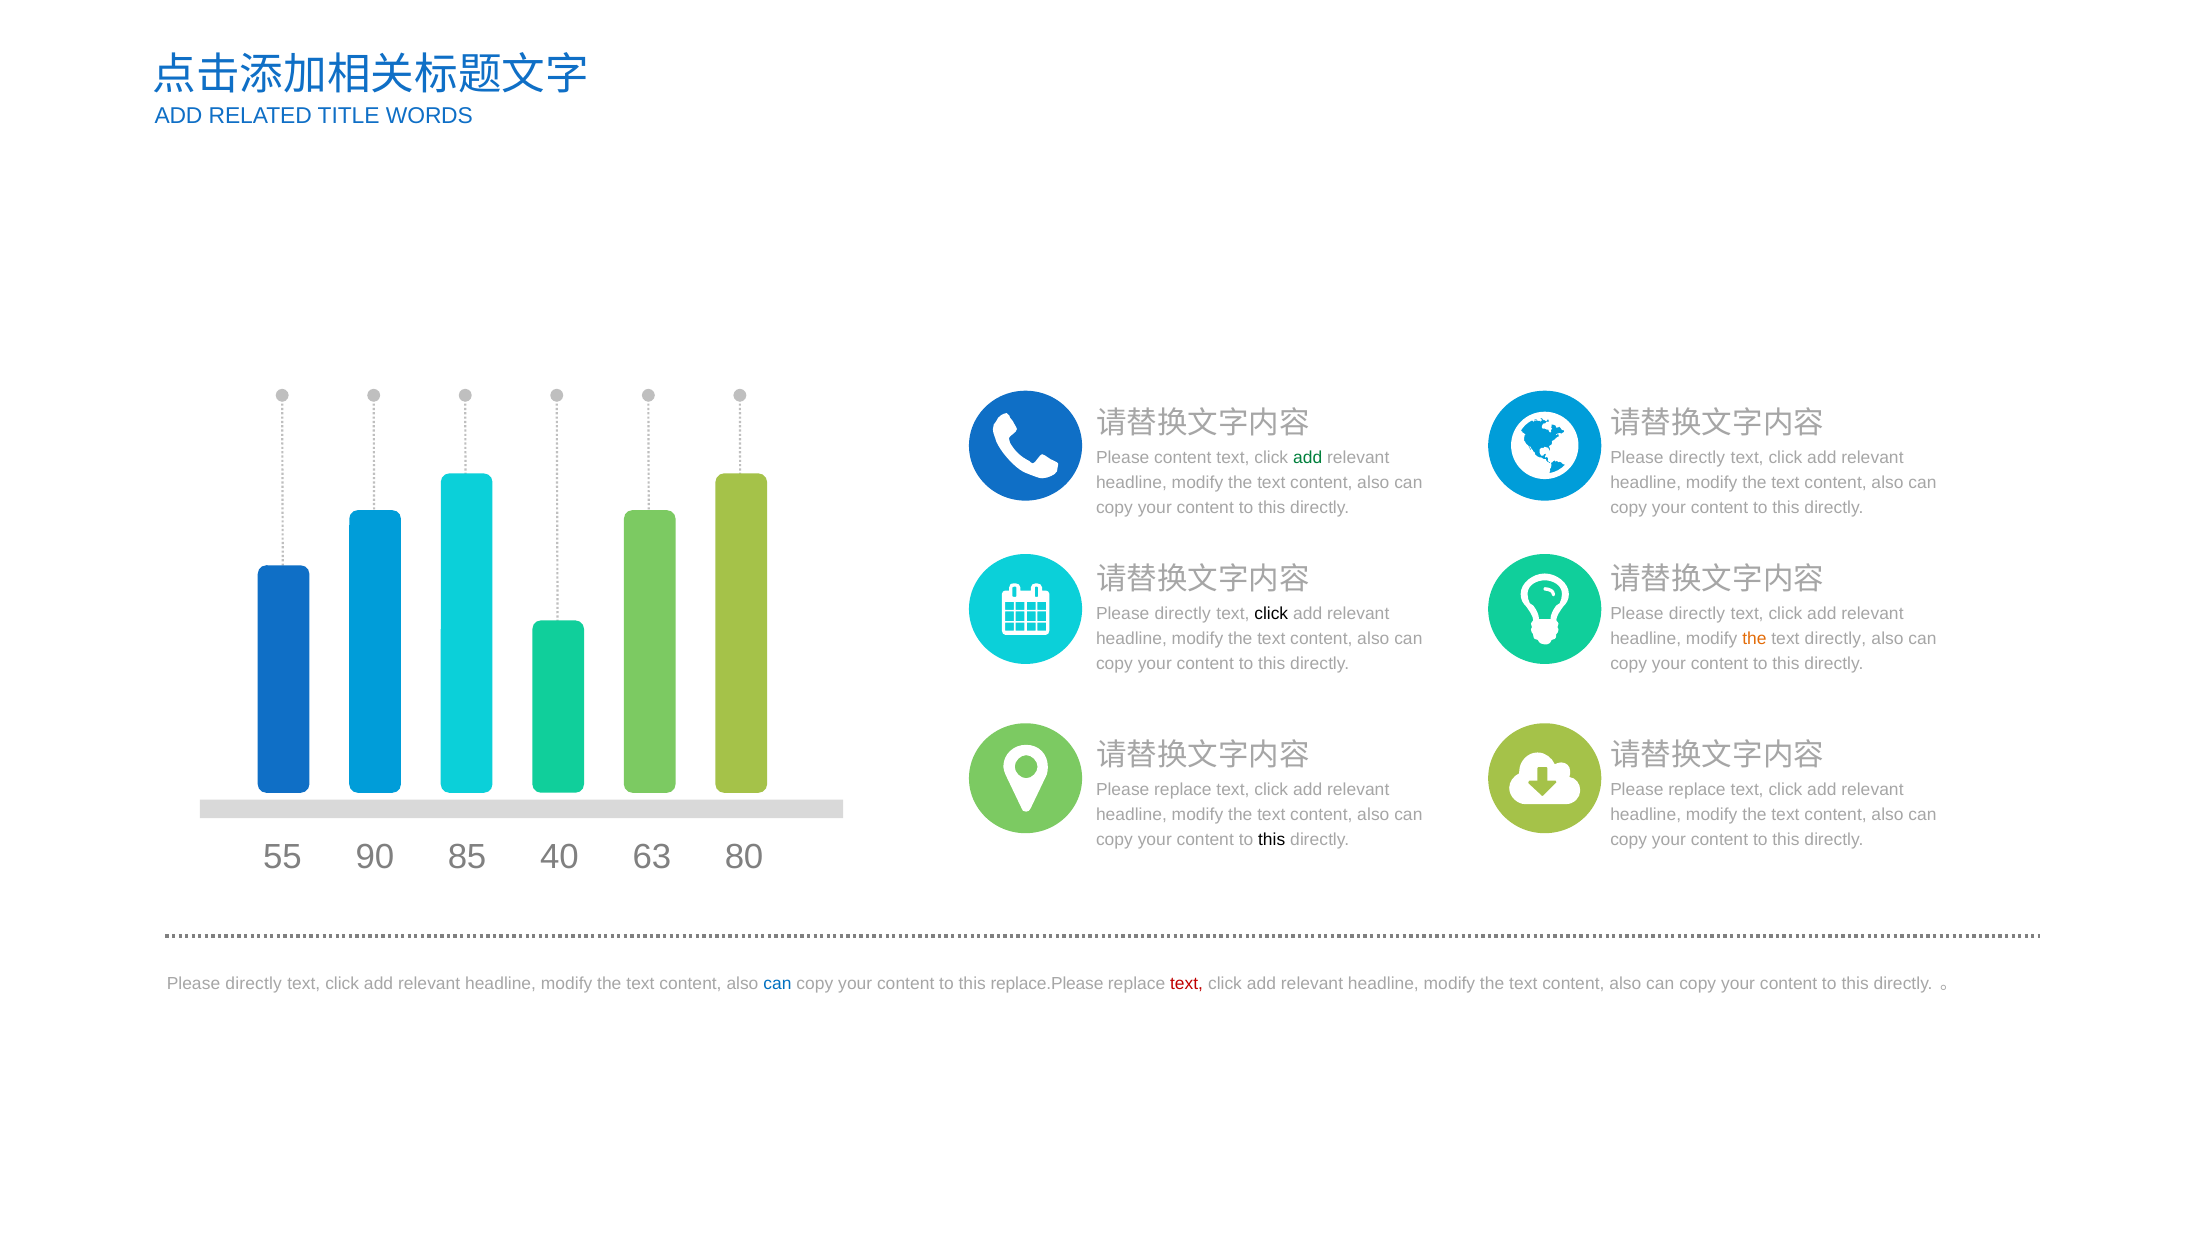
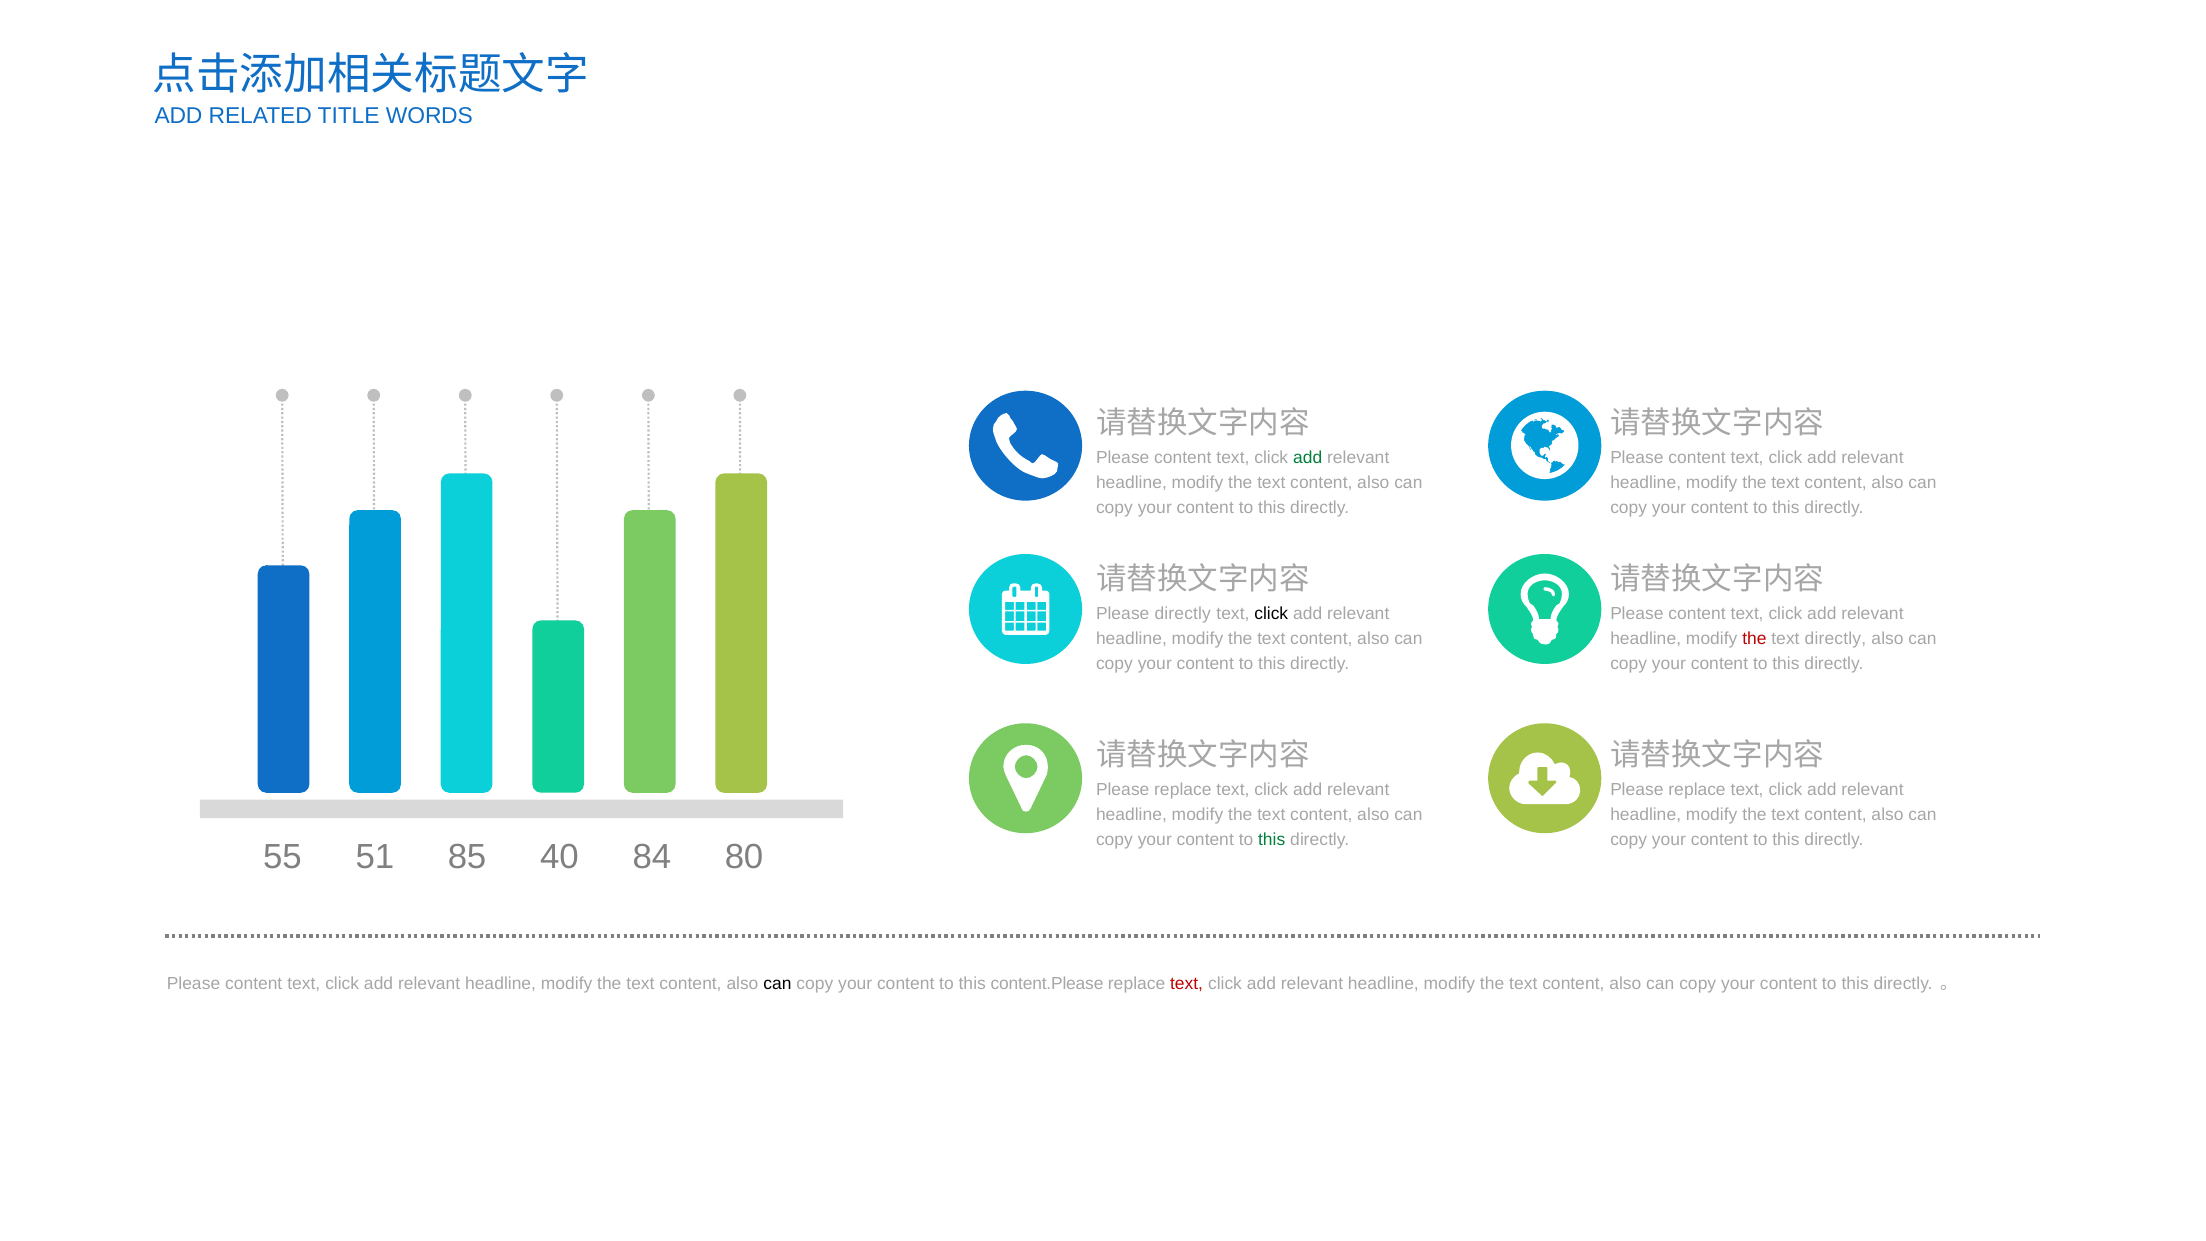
directly: directly -> content (1697, 458)
directly: directly -> content (1697, 614)
the colour: orange -> red (1754, 639)
this colour: black -> green (1272, 840)
90: 90 -> 51 (375, 857)
63: 63 -> 84 (652, 857)
directly: directly -> content (254, 984)
can colour: blue -> black (777, 984)
replace.Please: replace.Please -> content.Please (1047, 984)
